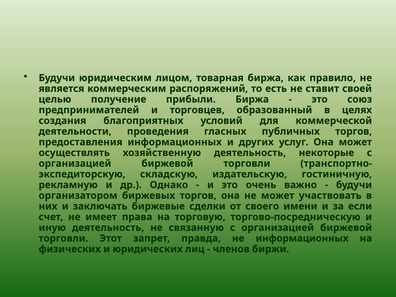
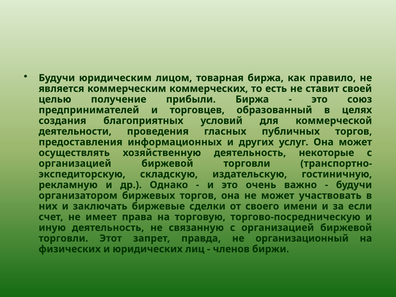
распоряжений: распоряжений -> коммерческих (209, 89)
не информационных: информационных -> организационный (302, 238)
